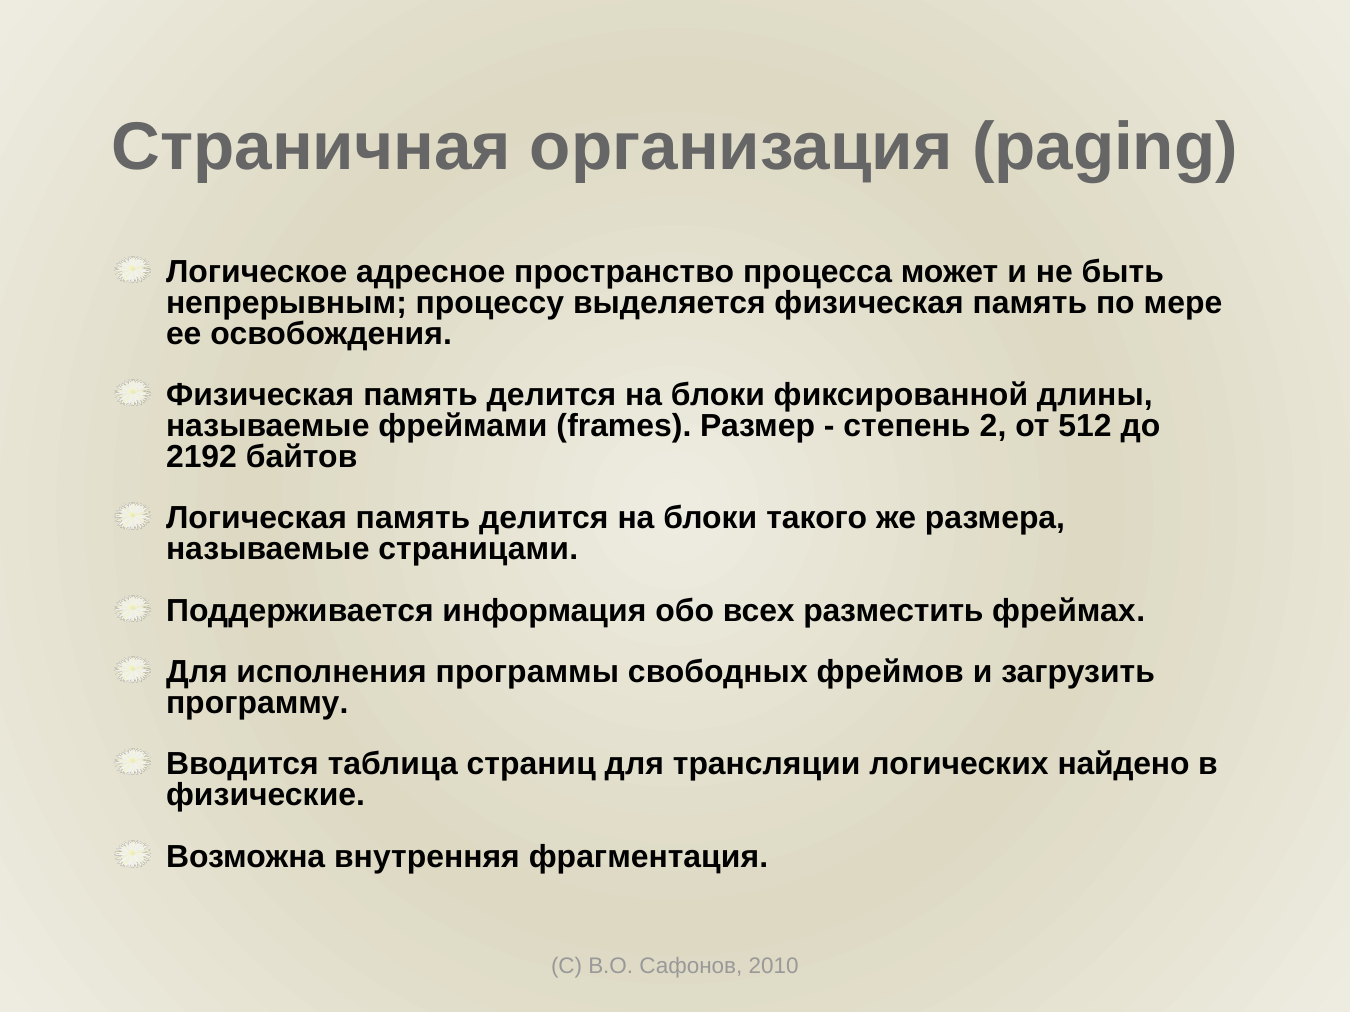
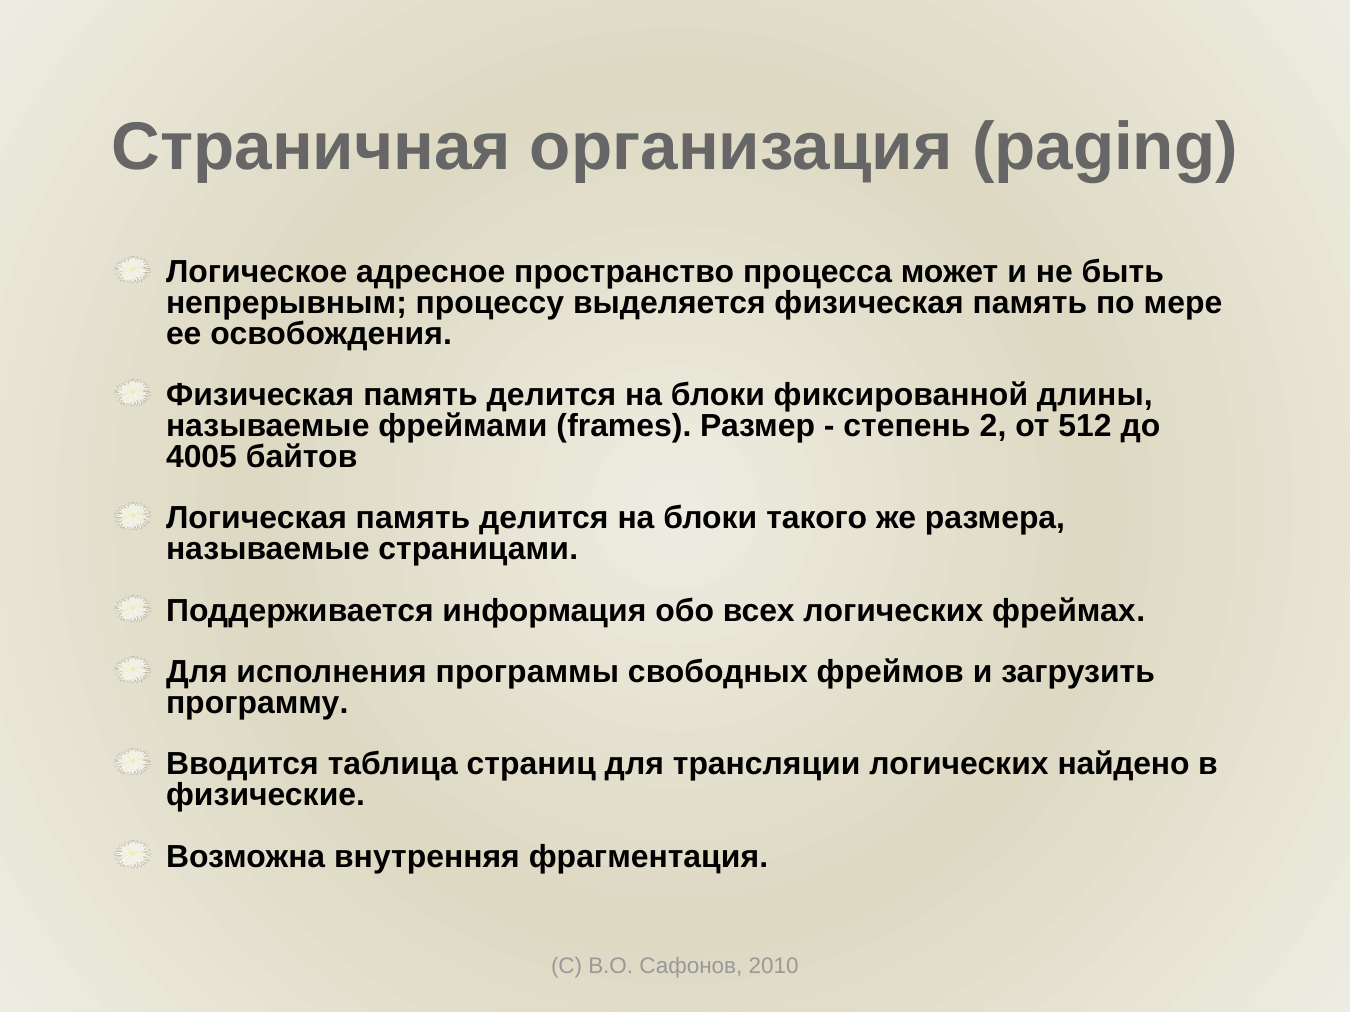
2192: 2192 -> 4005 (202, 457)
всех разместить: разместить -> логических (893, 611)
